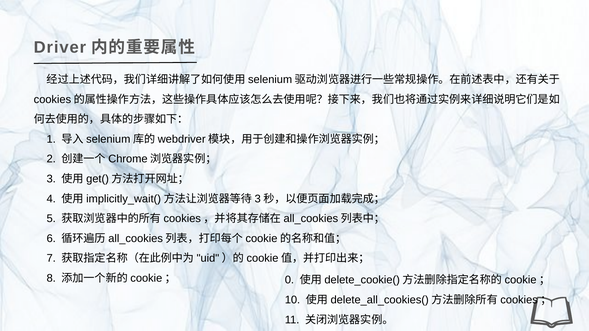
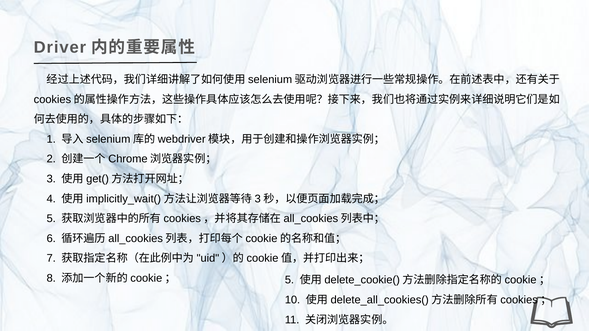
0: 0 -> 5 (289, 280)
